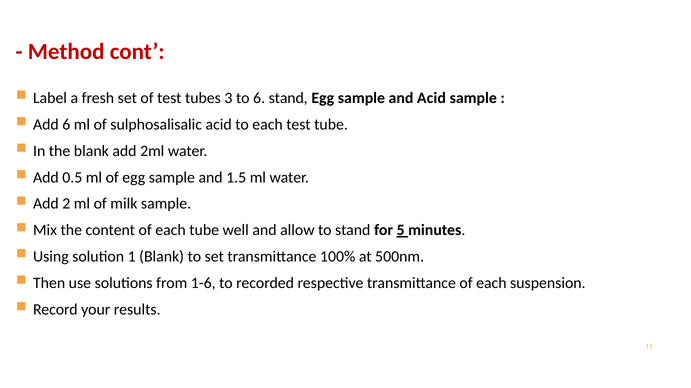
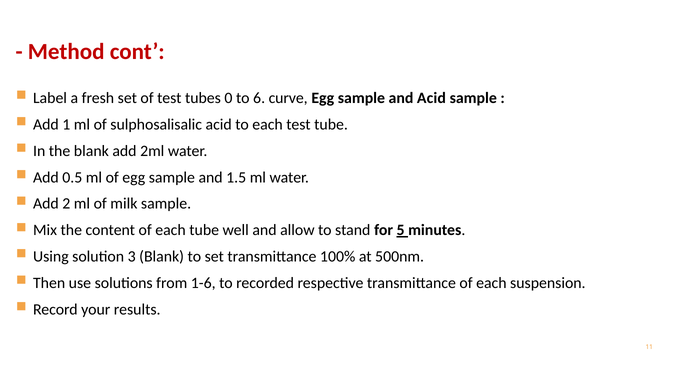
3: 3 -> 0 (228, 98)
6 stand: stand -> curve (288, 98)
Add 6: 6 -> 1 (66, 125)
1: 1 -> 3 (132, 257)
